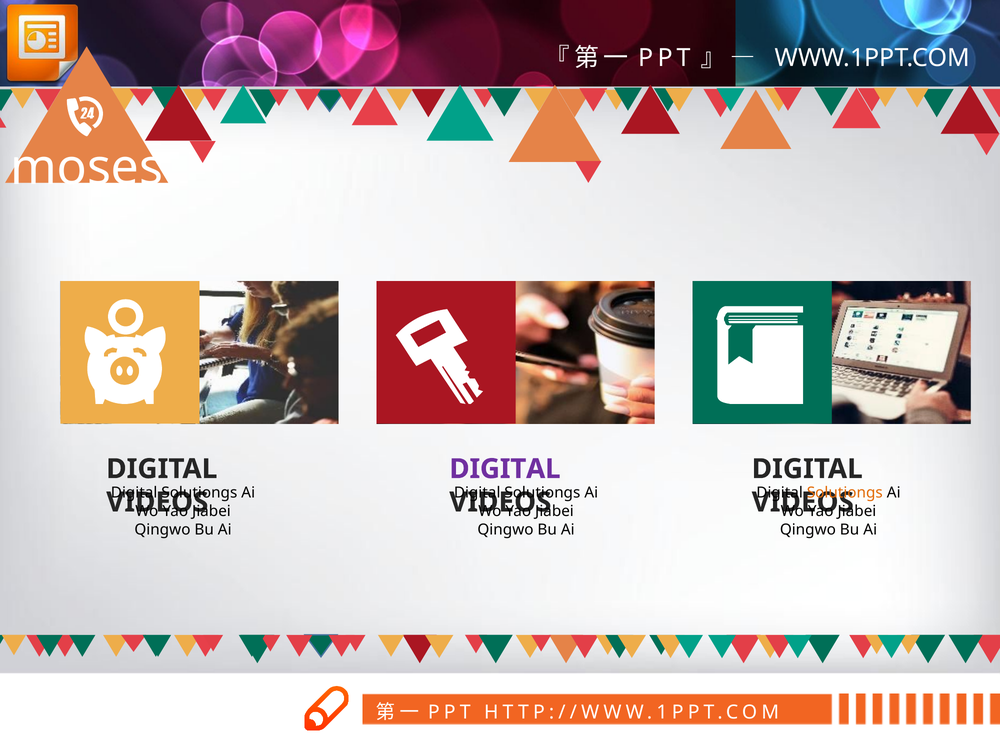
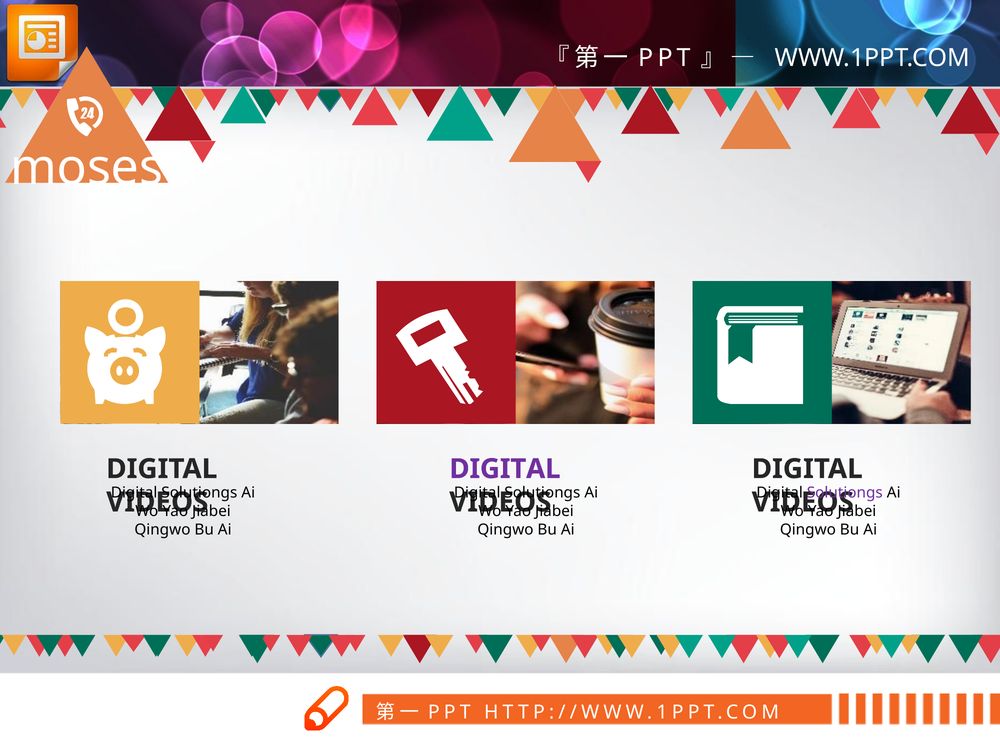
Solutiongs colour: orange -> purple (845, 493)
